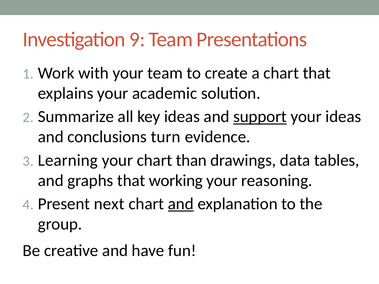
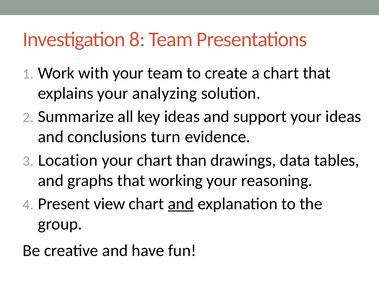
9: 9 -> 8 (137, 39)
academic: academic -> analyzing (165, 93)
support underline: present -> none (260, 117)
Learning: Learning -> Location (68, 160)
next: next -> view (109, 204)
